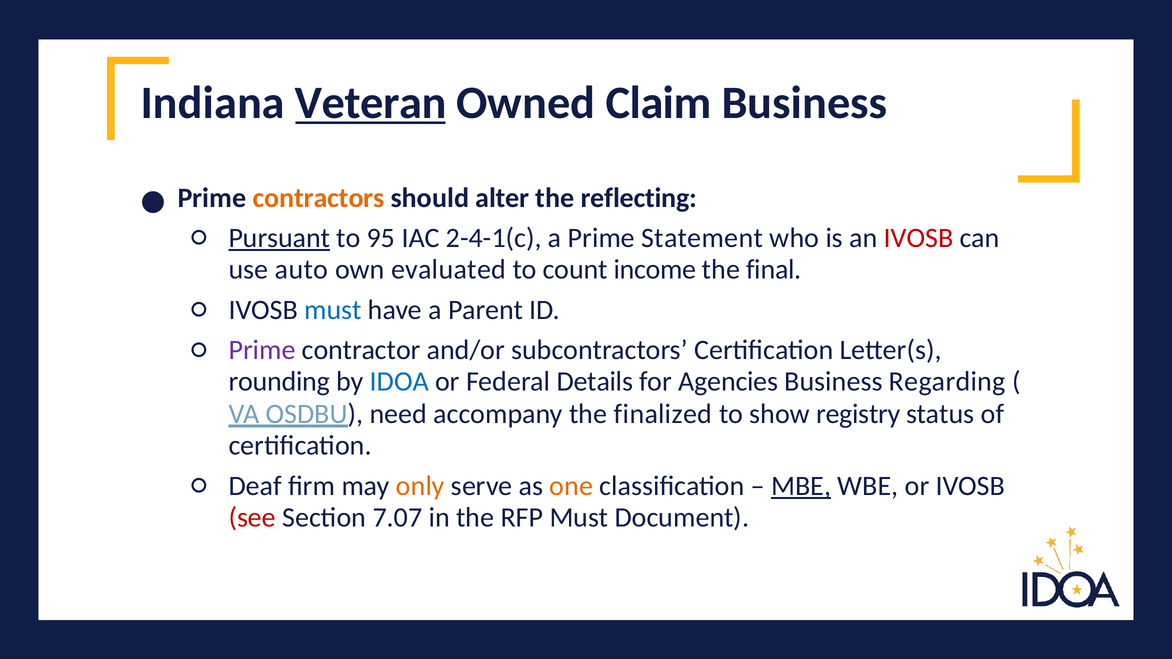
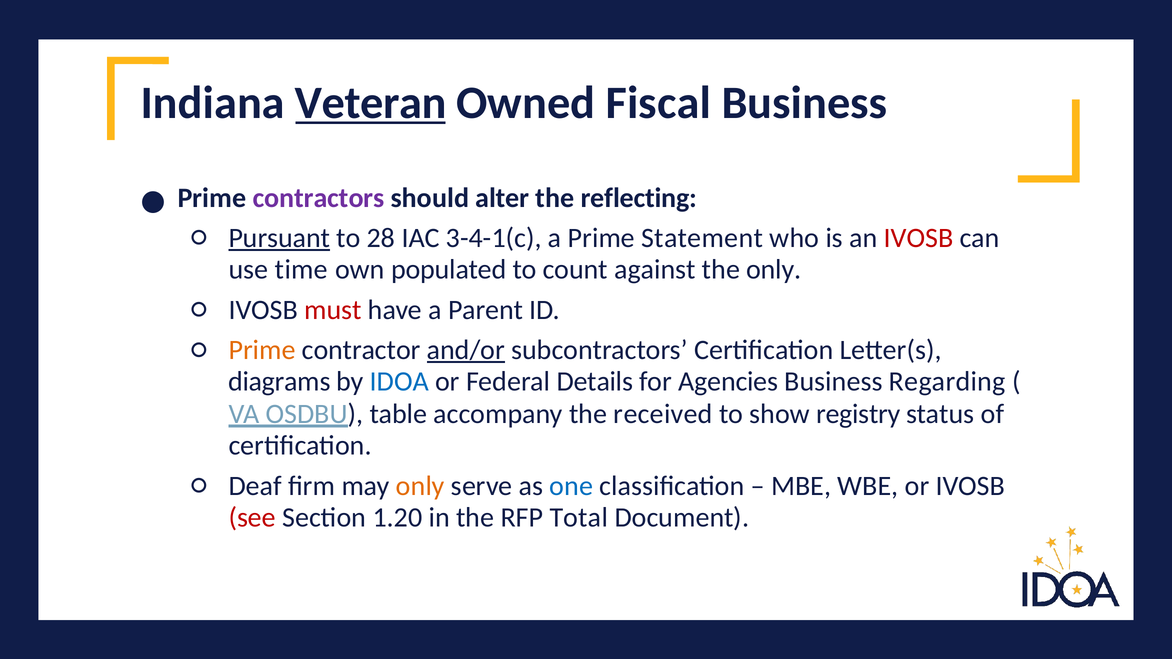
Claim: Claim -> Fiscal (658, 103)
contractors colour: orange -> purple (319, 198)
95: 95 -> 28 (381, 238)
2-4-1(c: 2-4-1(c -> 3-4-1(c (494, 238)
auto: auto -> time (301, 270)
evaluated: evaluated -> populated (449, 270)
income: income -> against (655, 270)
the final: final -> only (774, 270)
must colour: blue -> red (333, 310)
Prime colour: purple -> orange (262, 350)
and/or underline: none -> present (466, 350)
rounding: rounding -> diagrams (279, 382)
need: need -> table (398, 414)
finalized: finalized -> received (663, 414)
one colour: orange -> blue (571, 486)
MBE underline: present -> none (801, 486)
7.07: 7.07 -> 1.20 (397, 518)
RFP Must: Must -> Total (579, 518)
